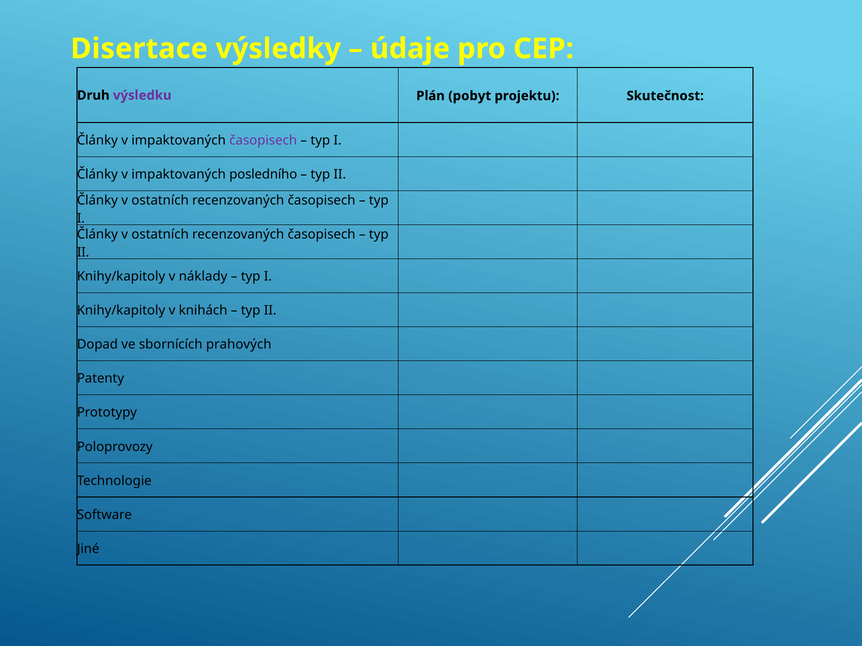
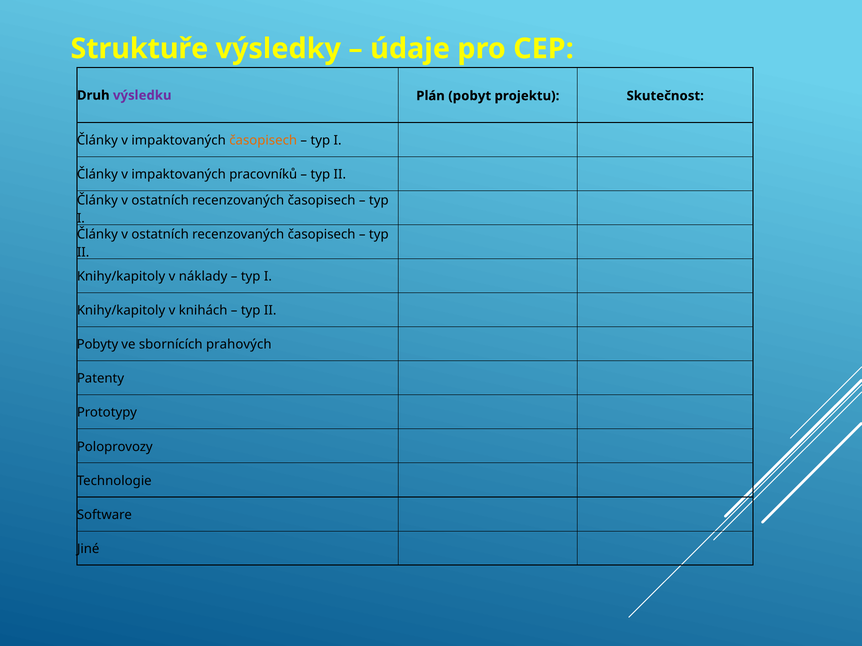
Disertace: Disertace -> Struktuře (139, 49)
časopisech colour: purple -> orange (263, 140)
posledního: posledního -> pracovníků (263, 174)
Dopad: Dopad -> Pobyty (97, 345)
